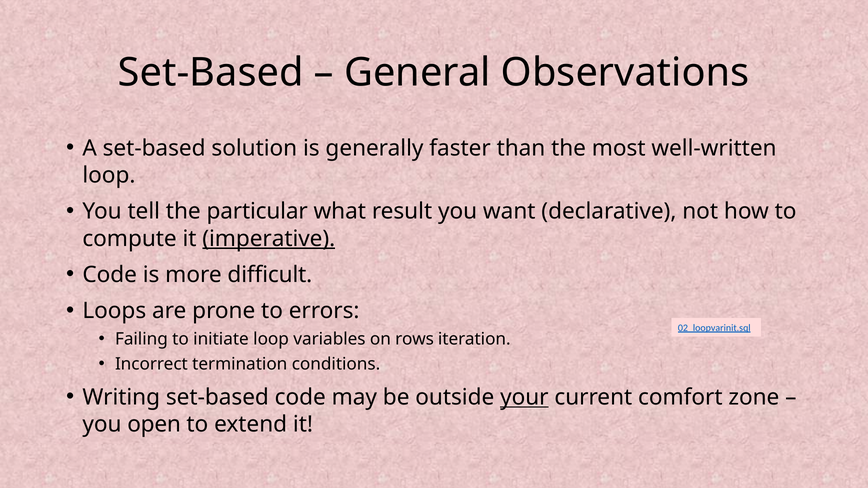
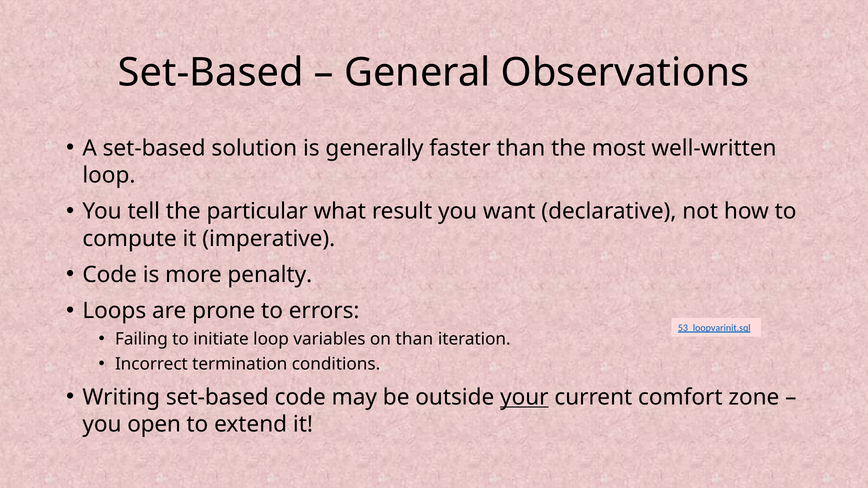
imperative underline: present -> none (269, 239)
difficult: difficult -> penalty (270, 275)
02_loopvarinit.sql: 02_loopvarinit.sql -> 53_loopvarinit.sql (714, 328)
on rows: rows -> than (414, 339)
